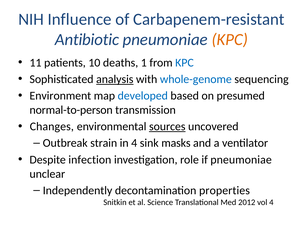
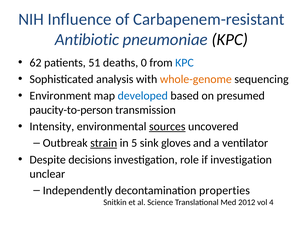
KPC colour: orange -> black (230, 39)
11: 11 -> 62 (36, 62)
10: 10 -> 51 (94, 62)
1: 1 -> 0 (144, 62)
analysis underline: present -> none (115, 79)
whole-genome colour: blue -> orange (196, 79)
normal-to-person: normal-to-person -> paucity-to-person (71, 110)
Changes: Changes -> Intensity (52, 126)
strain underline: none -> present (104, 143)
in 4: 4 -> 5 (134, 143)
masks: masks -> gloves (176, 143)
infection: infection -> decisions (90, 159)
if pneumoniae: pneumoniae -> investigation (241, 159)
